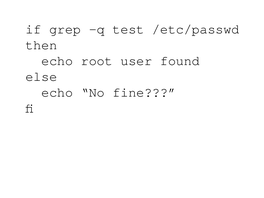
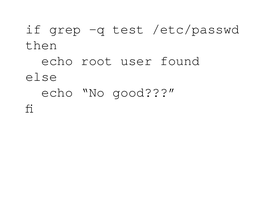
fine: fine -> good (144, 92)
